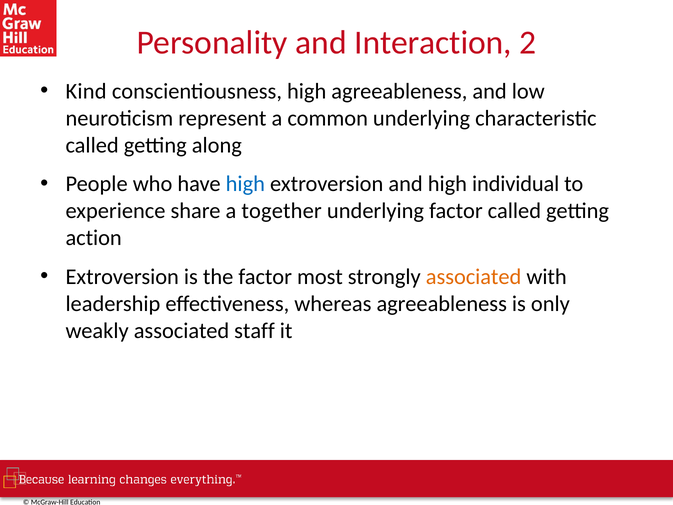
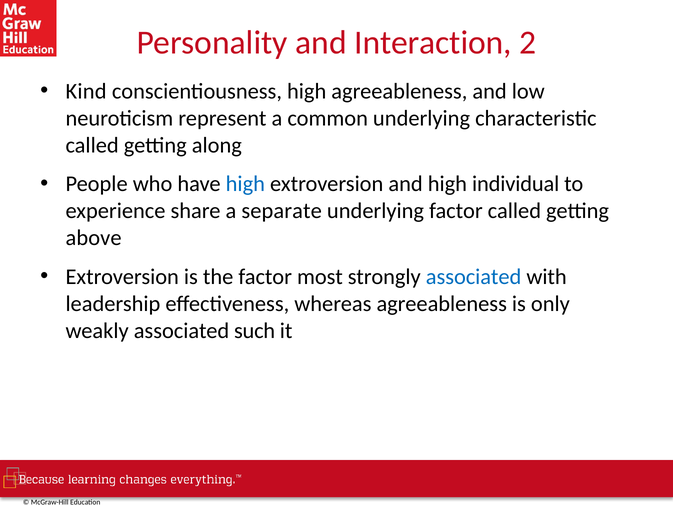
together: together -> separate (282, 211)
action: action -> above (94, 238)
associated colour: orange -> blue (474, 277)
staff: staff -> such (255, 331)
